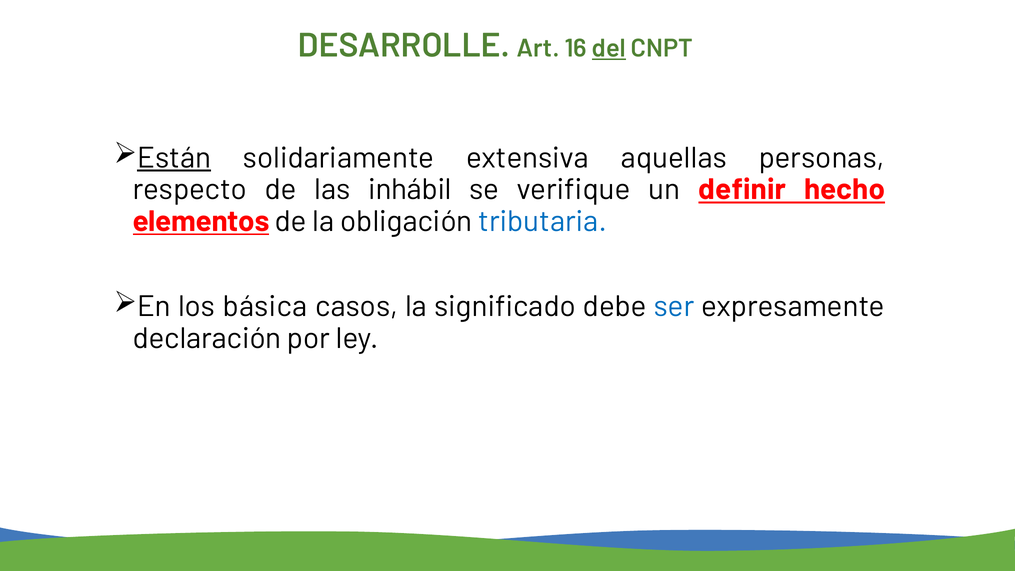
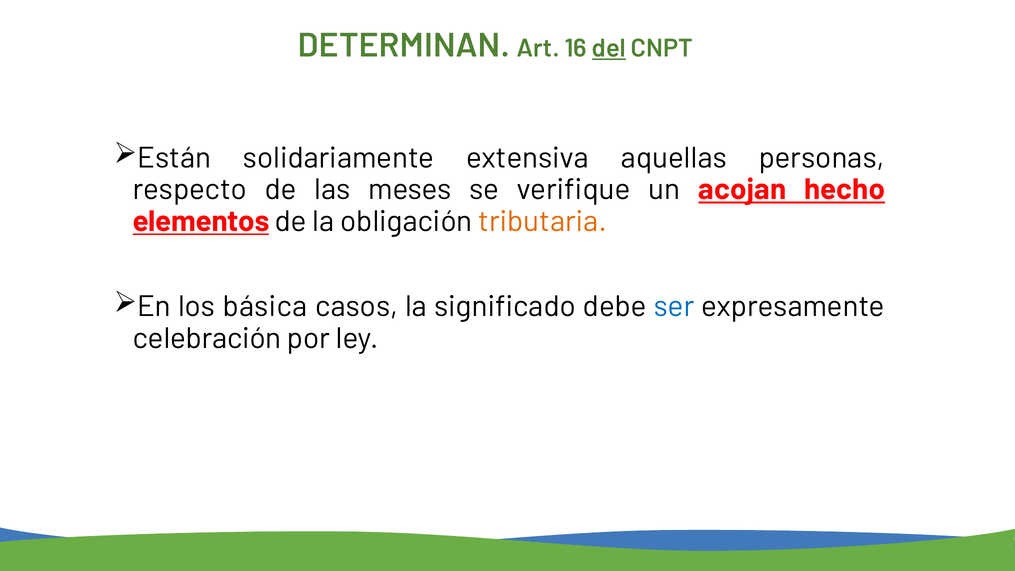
DESARROLLE: DESARROLLE -> DETERMINAN (404, 46)
Están underline: present -> none (174, 158)
inhábil: inhábil -> meses (410, 190)
definir: definir -> acojan (742, 190)
tributaria colour: blue -> orange (543, 222)
declaración: declaración -> celebración (207, 338)
